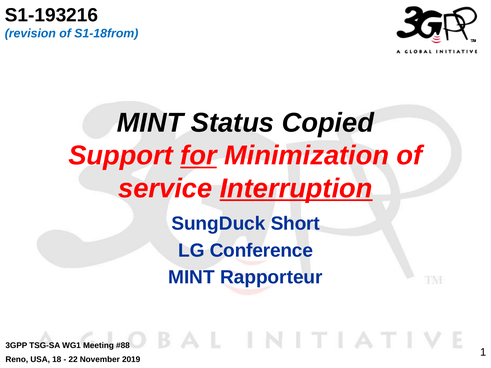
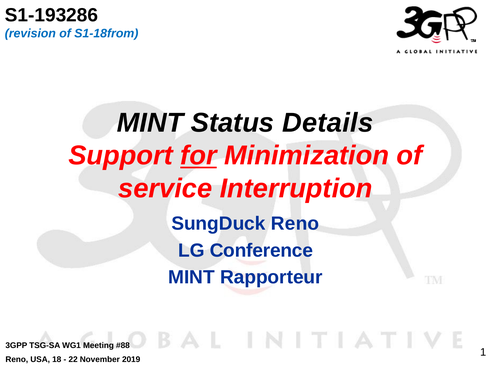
S1-193216: S1-193216 -> S1-193286 (51, 15)
Copied: Copied -> Details (328, 123)
Interruption underline: present -> none (296, 188)
SungDuck Short: Short -> Reno (295, 224)
